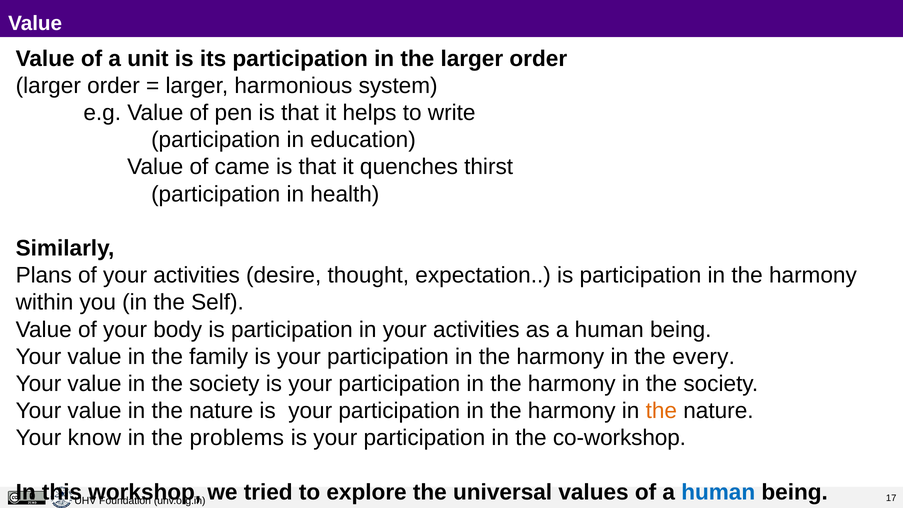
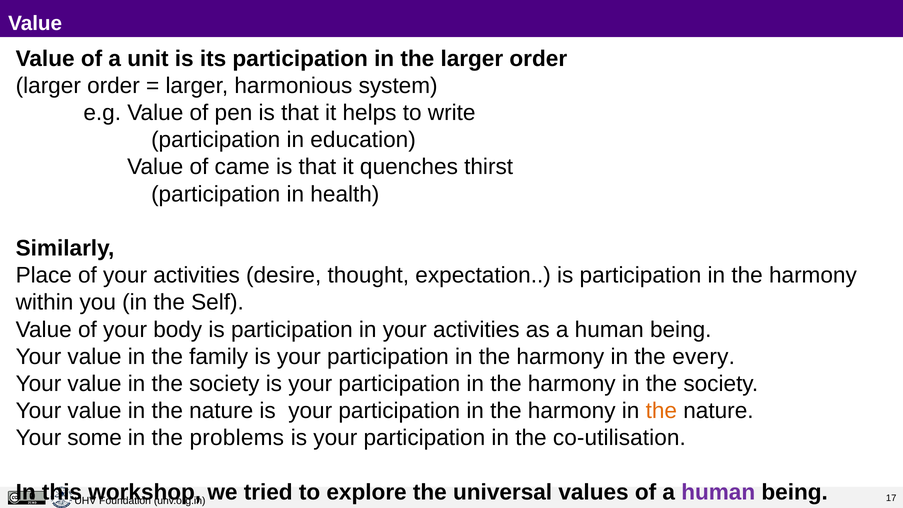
Plans: Plans -> Place (44, 275)
know: know -> some (95, 438)
co-workshop: co-workshop -> co-utilisation (619, 438)
human colour: blue -> purple (718, 492)
